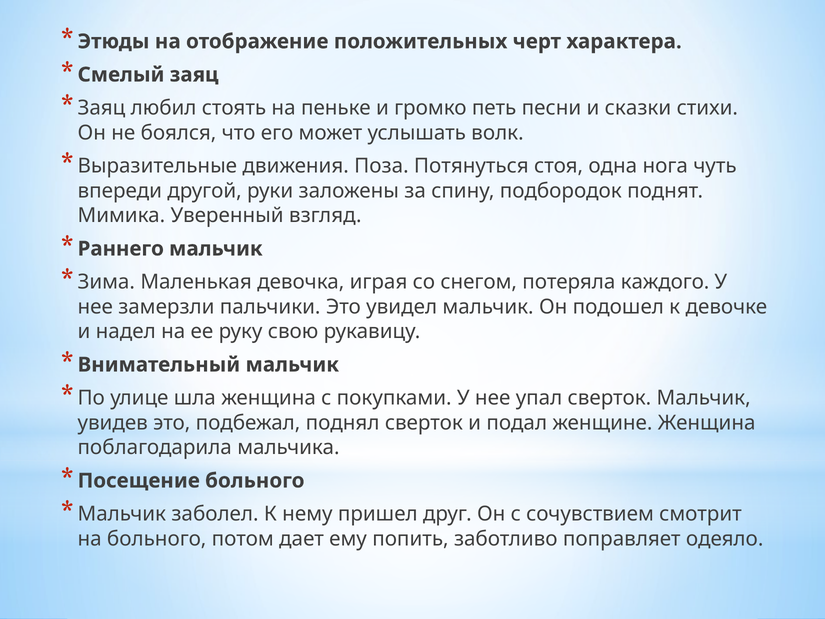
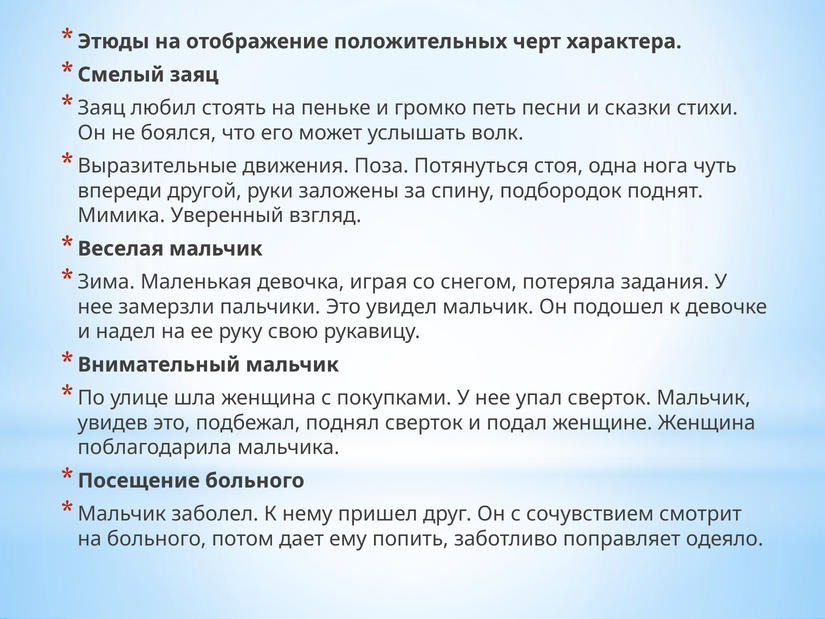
Раннего: Раннего -> Веселая (121, 249)
каждого: каждого -> задания (665, 282)
